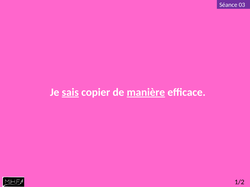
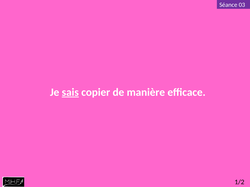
manière underline: present -> none (146, 92)
